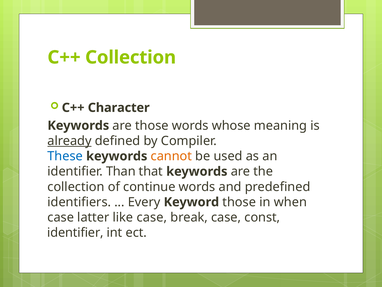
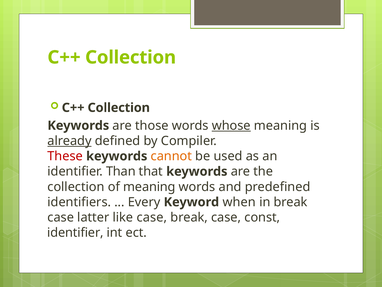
Character: Character -> Collection (119, 108)
whose underline: none -> present (231, 125)
These colour: blue -> red (65, 156)
of continue: continue -> meaning (149, 186)
Keyword those: those -> when (239, 202)
in when: when -> break (290, 202)
